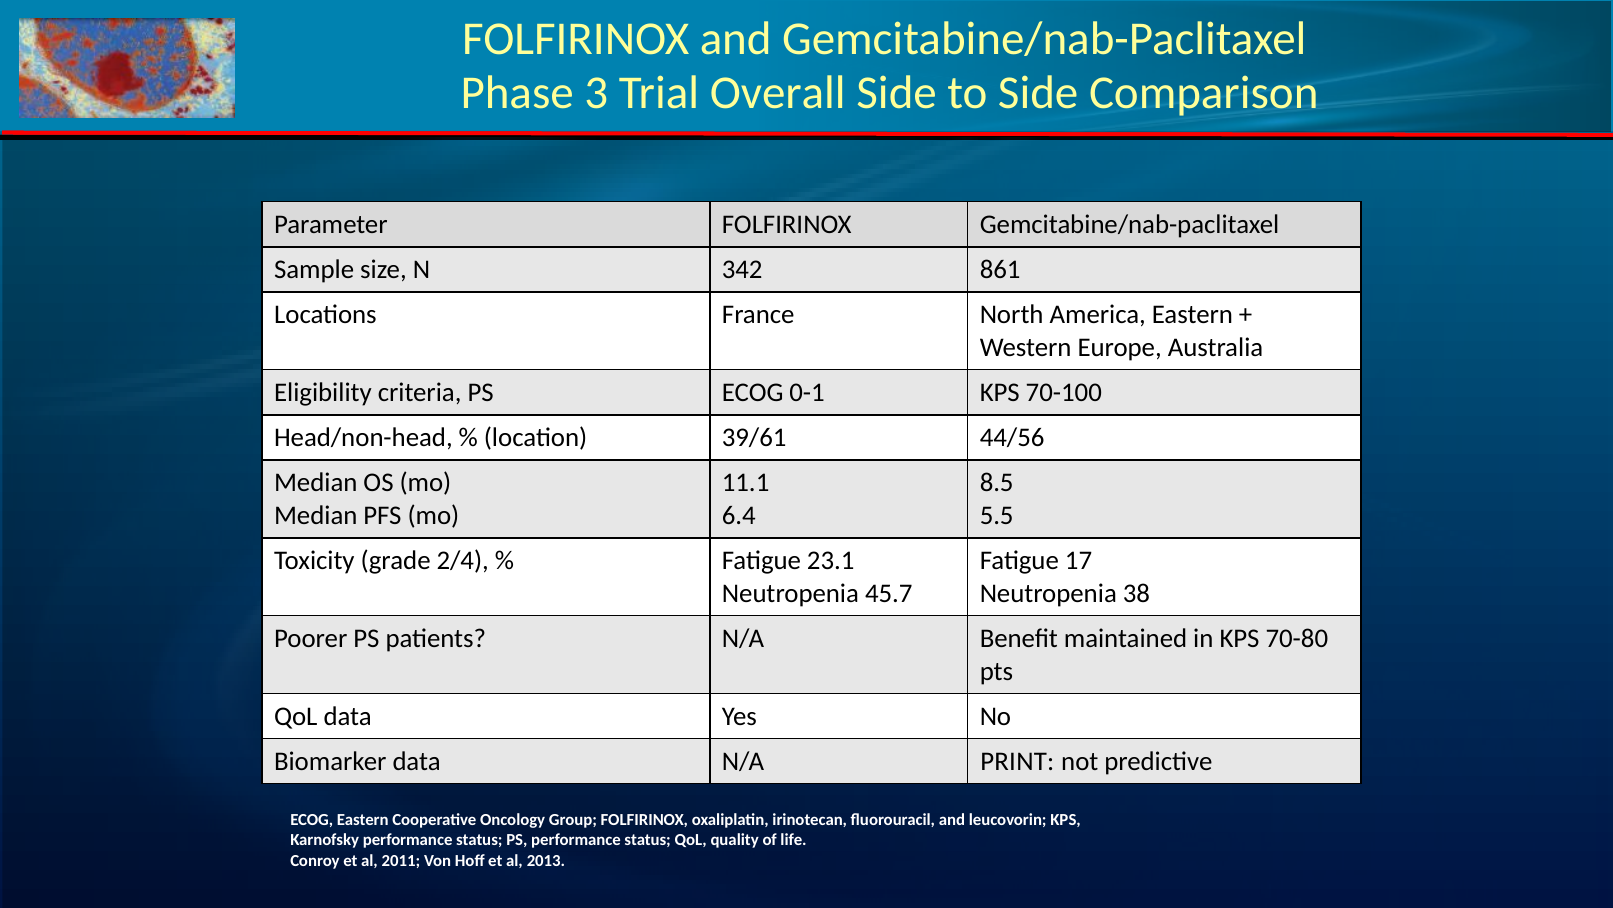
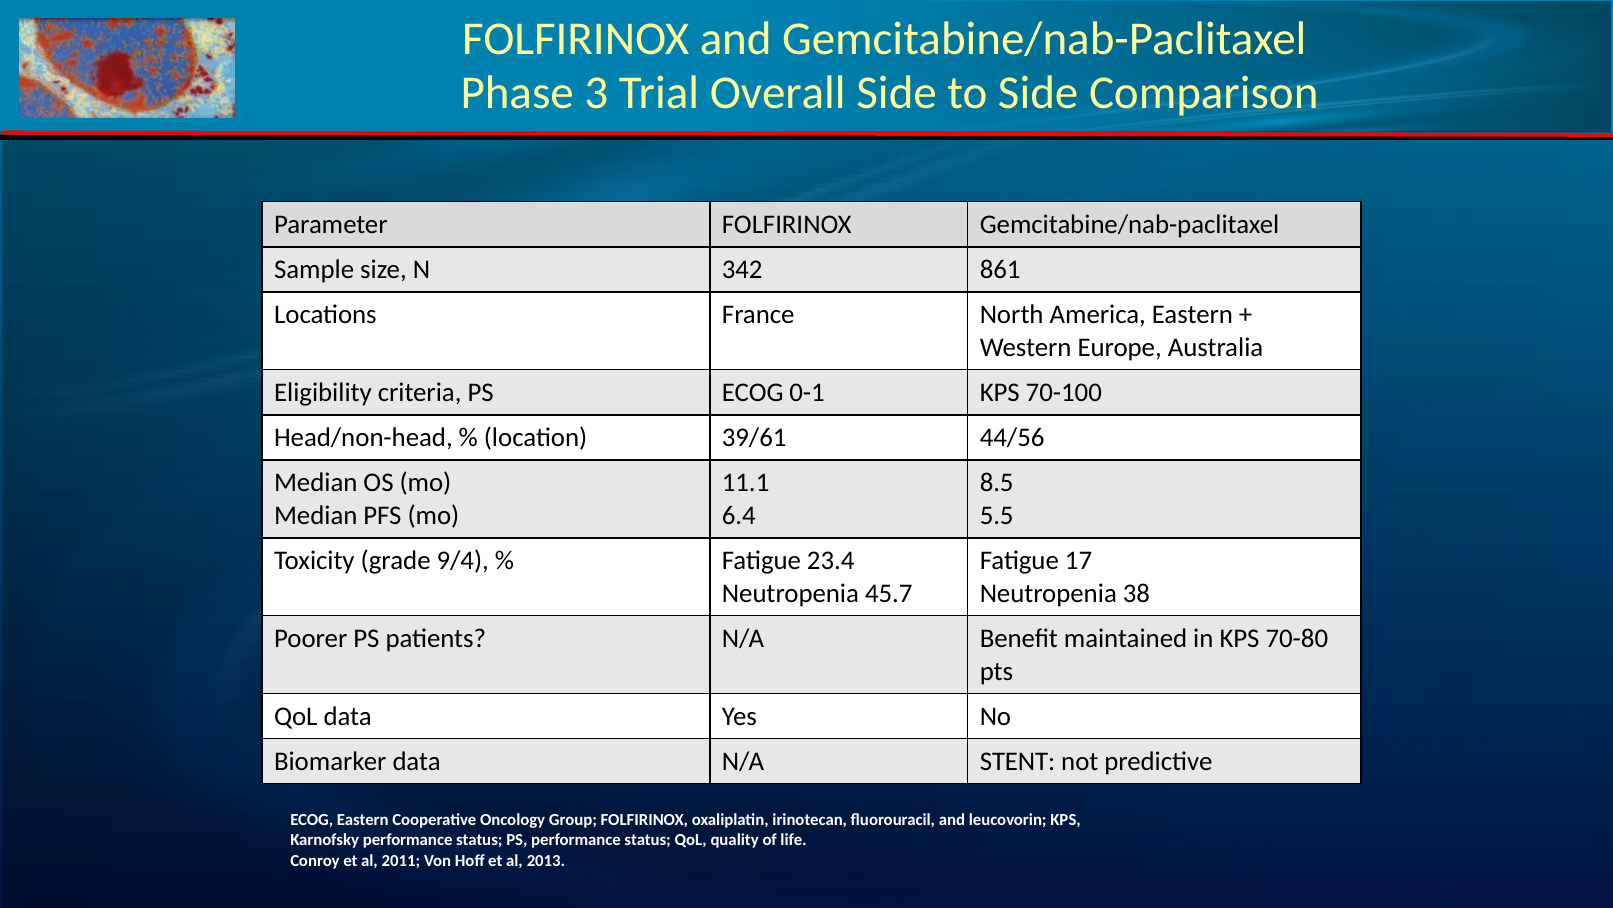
2/4: 2/4 -> 9/4 (463, 560)
23.1: 23.1 -> 23.4 (831, 560)
PRINT: PRINT -> STENT (1018, 761)
